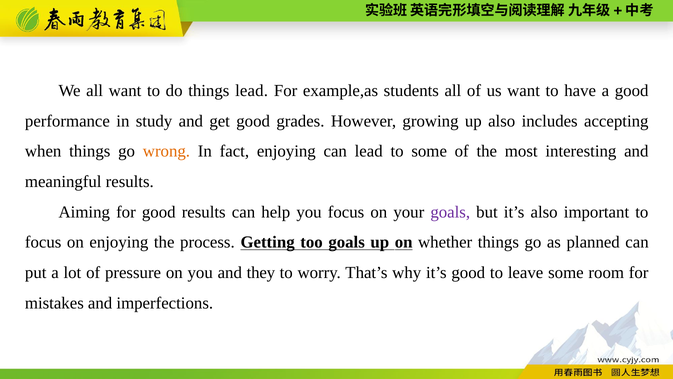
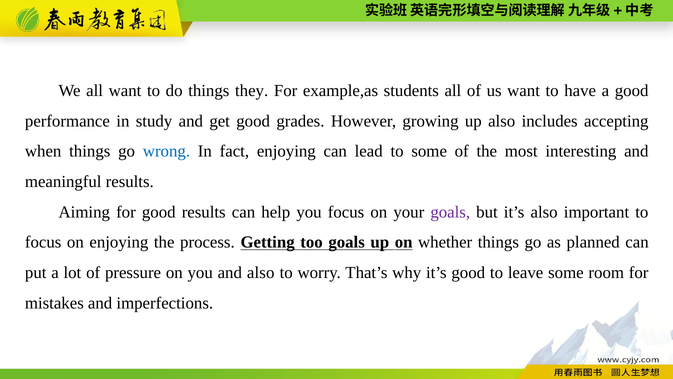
things lead: lead -> they (252, 91)
wrong colour: orange -> blue (166, 151)
and they: they -> also (261, 272)
